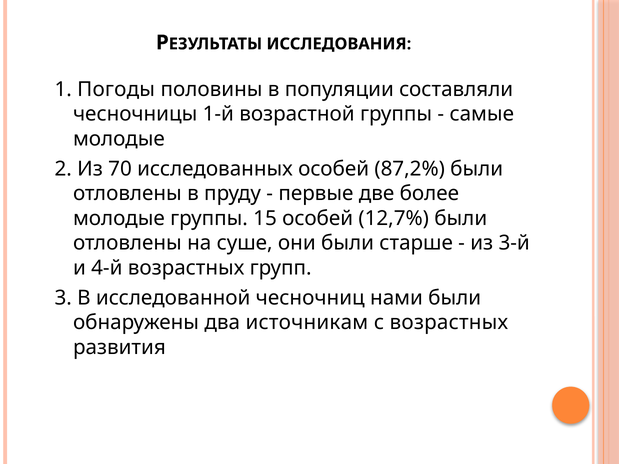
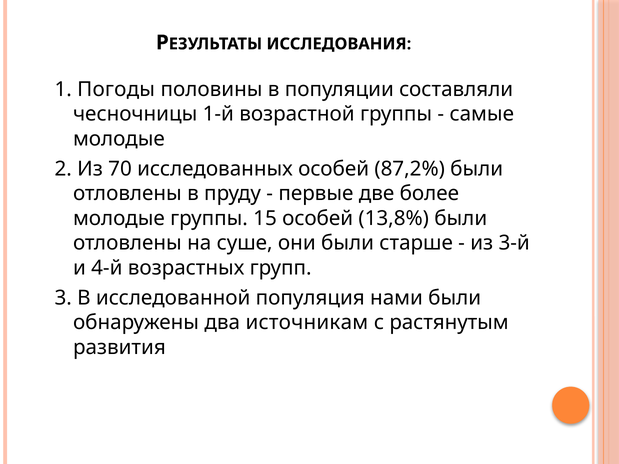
12,7%: 12,7% -> 13,8% (394, 218)
чесночниц: чесночниц -> популяция (310, 298)
с возрастных: возрастных -> растянутым (449, 323)
